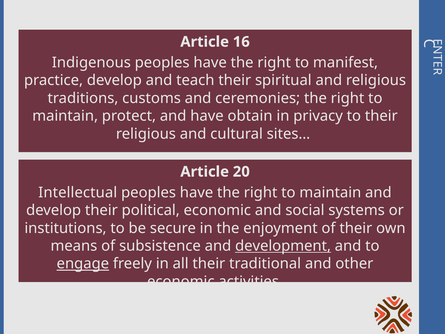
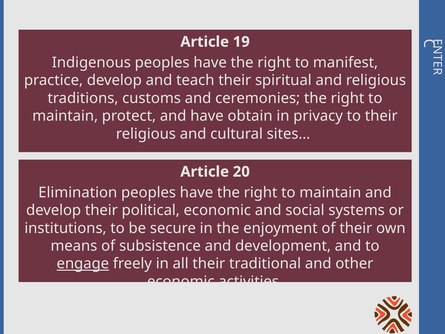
16: 16 -> 19 (241, 42)
Intellectual: Intellectual -> Elimination (78, 192)
development underline: present -> none (283, 246)
